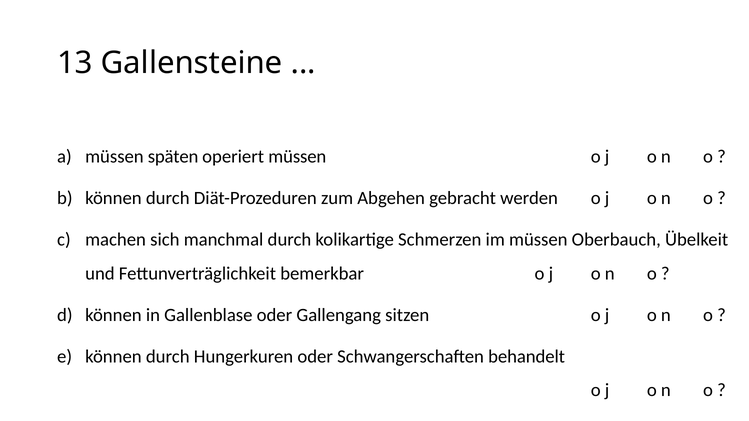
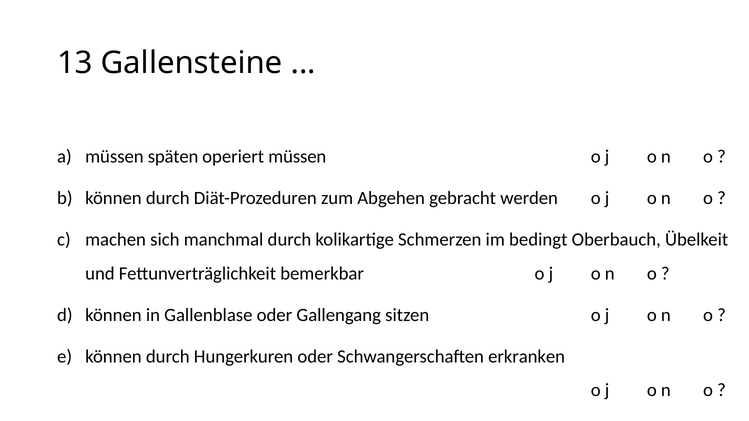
im müssen: müssen -> bedingt (538, 240)
behandelt: behandelt -> erkranken (527, 357)
